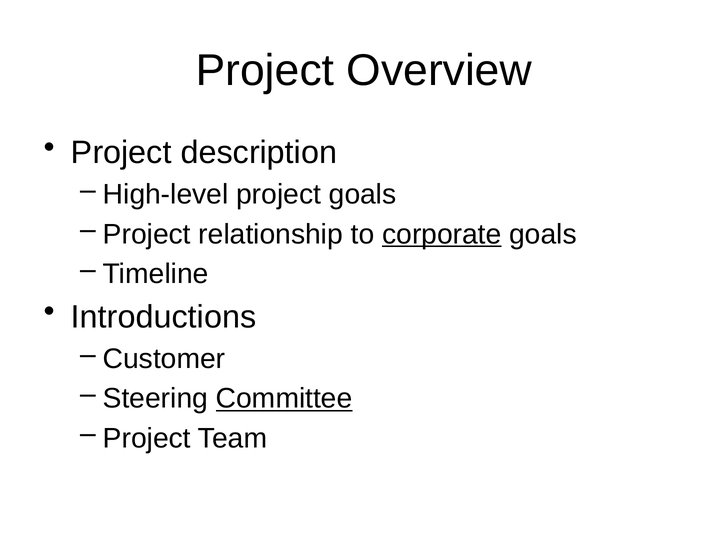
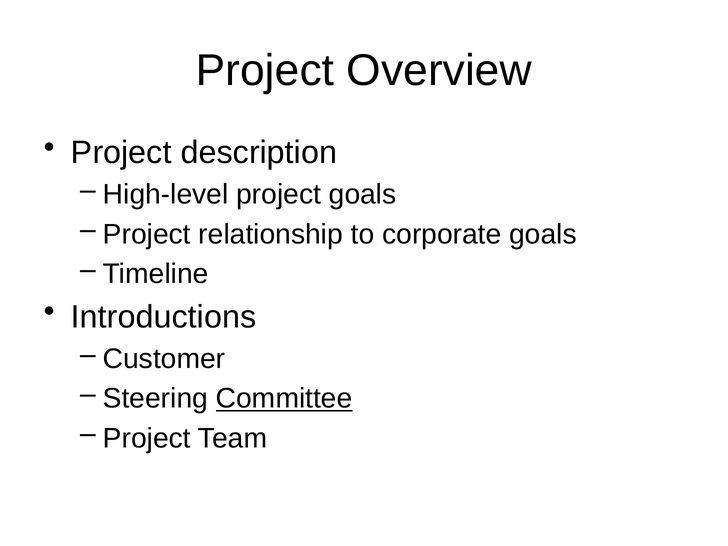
corporate underline: present -> none (442, 234)
